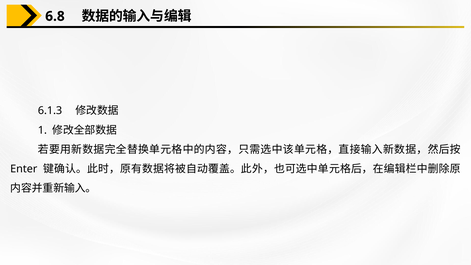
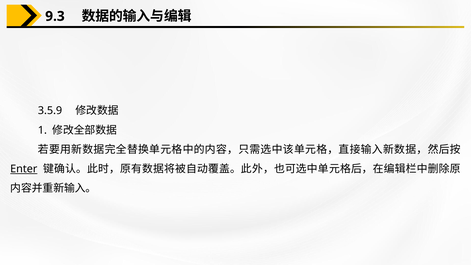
6.8: 6.8 -> 9.3 (55, 16)
6.1.3: 6.1.3 -> 3.5.9 (50, 111)
Enter underline: none -> present (24, 169)
